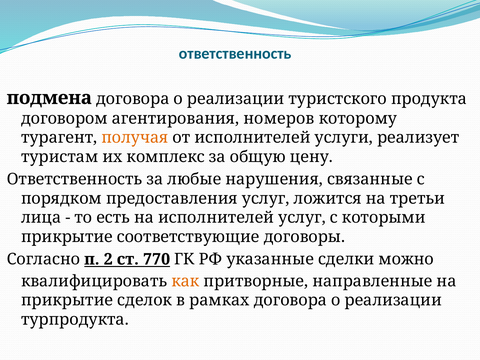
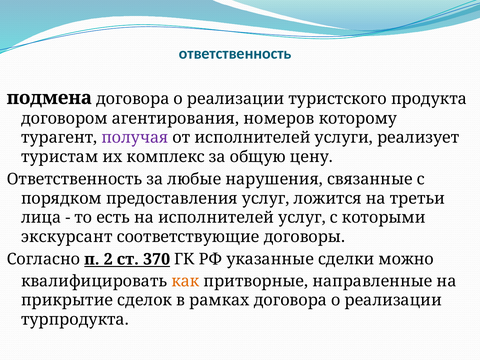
получая colour: orange -> purple (135, 138)
прикрытие: прикрытие -> экскурсант (67, 237)
770: 770 -> 370 (157, 259)
